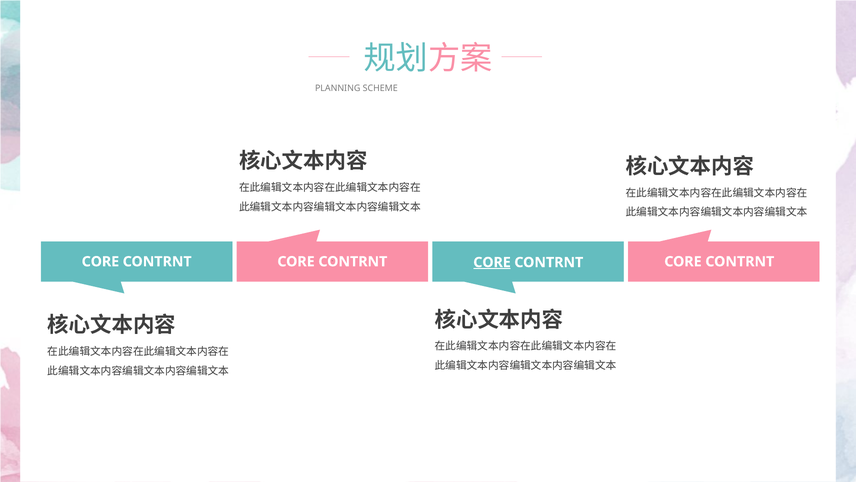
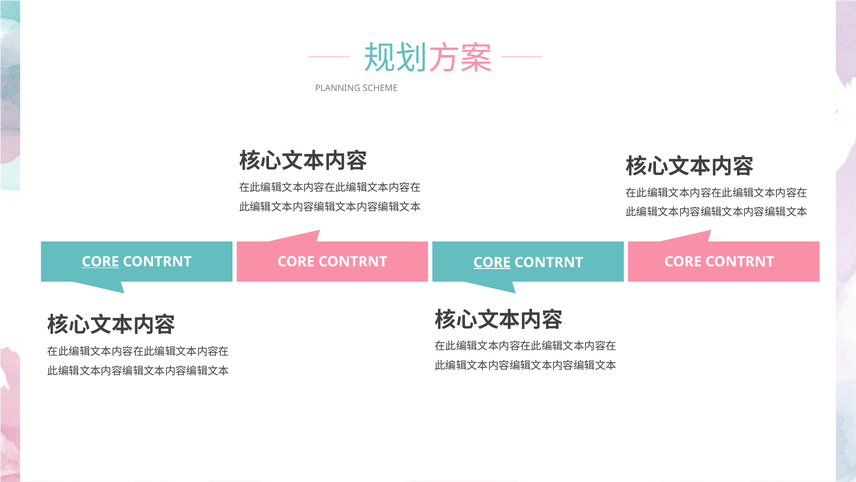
CORE underline: none -> present (100, 261)
